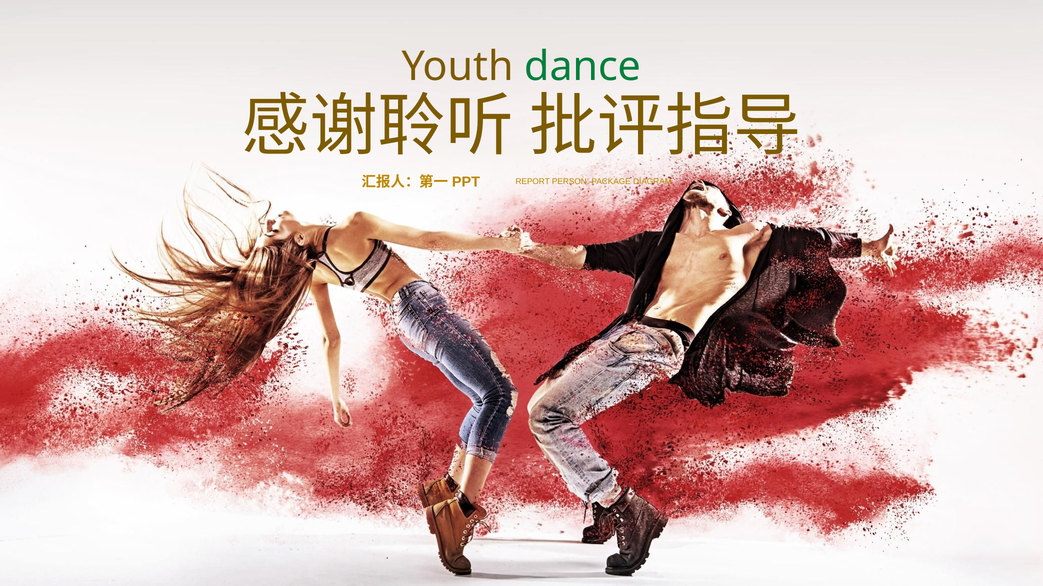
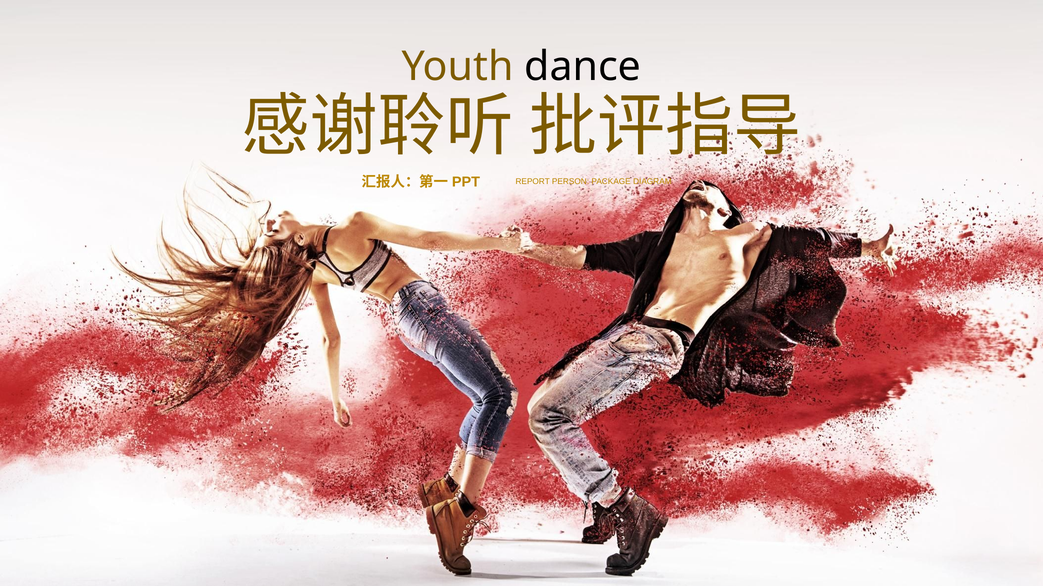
dance colour: green -> black (583, 67)
